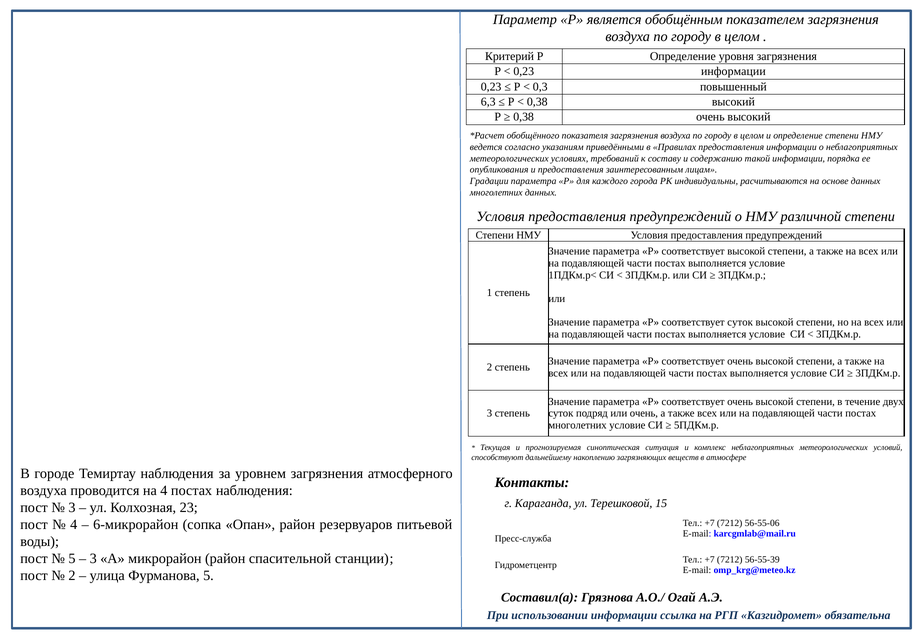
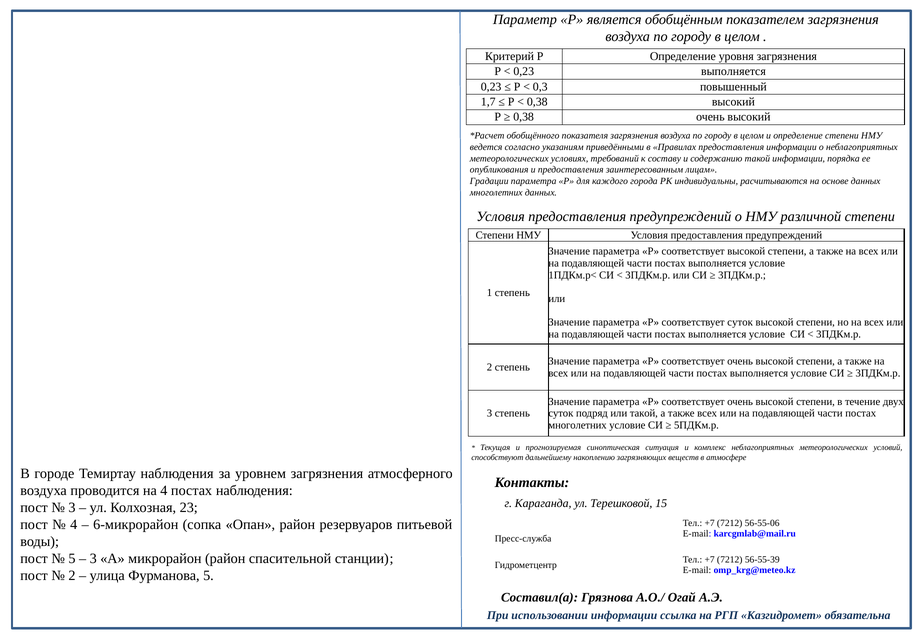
0,23 информации: информации -> выполняется (733, 71)
6,3: 6,3 -> 1,7 (488, 102)
или очень: очень -> такой (644, 413)
